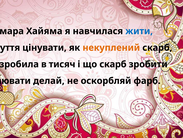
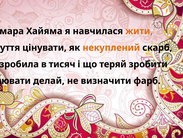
жити colour: blue -> orange (139, 31)
що скарб: скарб -> теряй (113, 64)
оскорбляй: оскорбляй -> визначити (106, 80)
